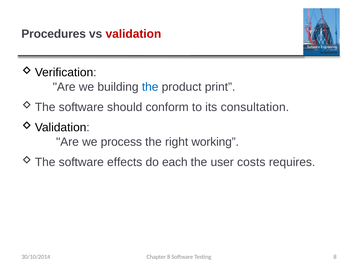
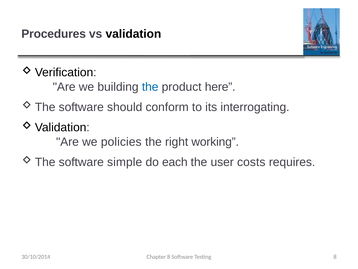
validation colour: red -> black (133, 34)
print: print -> here (220, 87)
consultation: consultation -> interrogating (255, 107)
process: process -> policies (121, 142)
effects: effects -> simple (125, 162)
